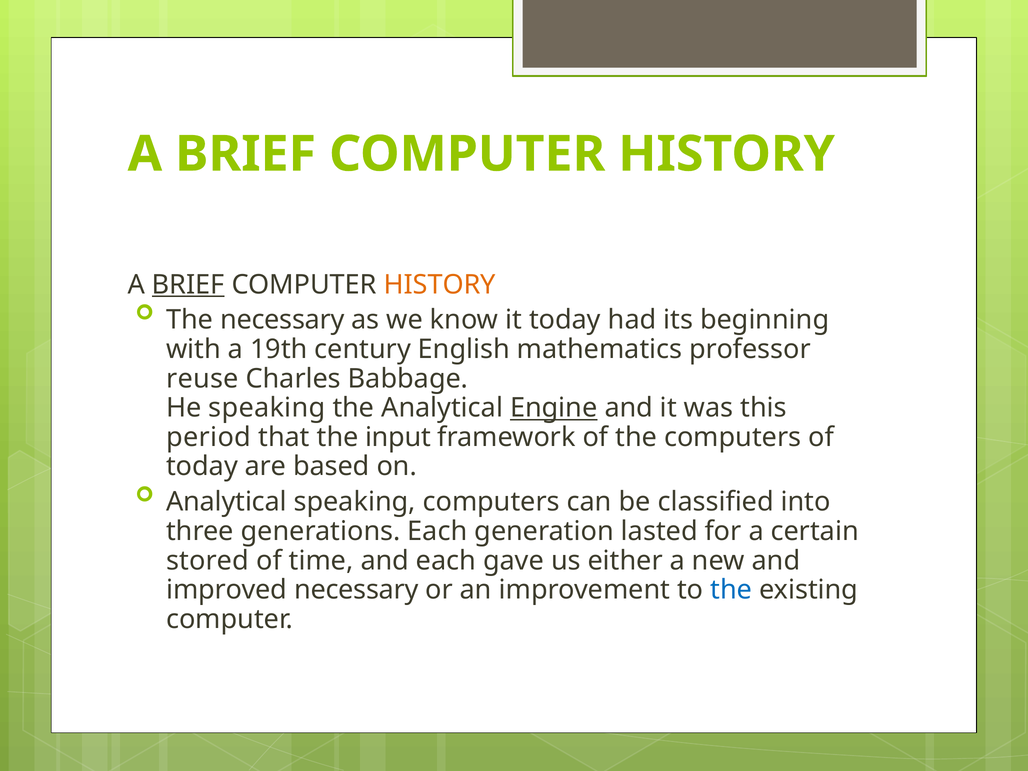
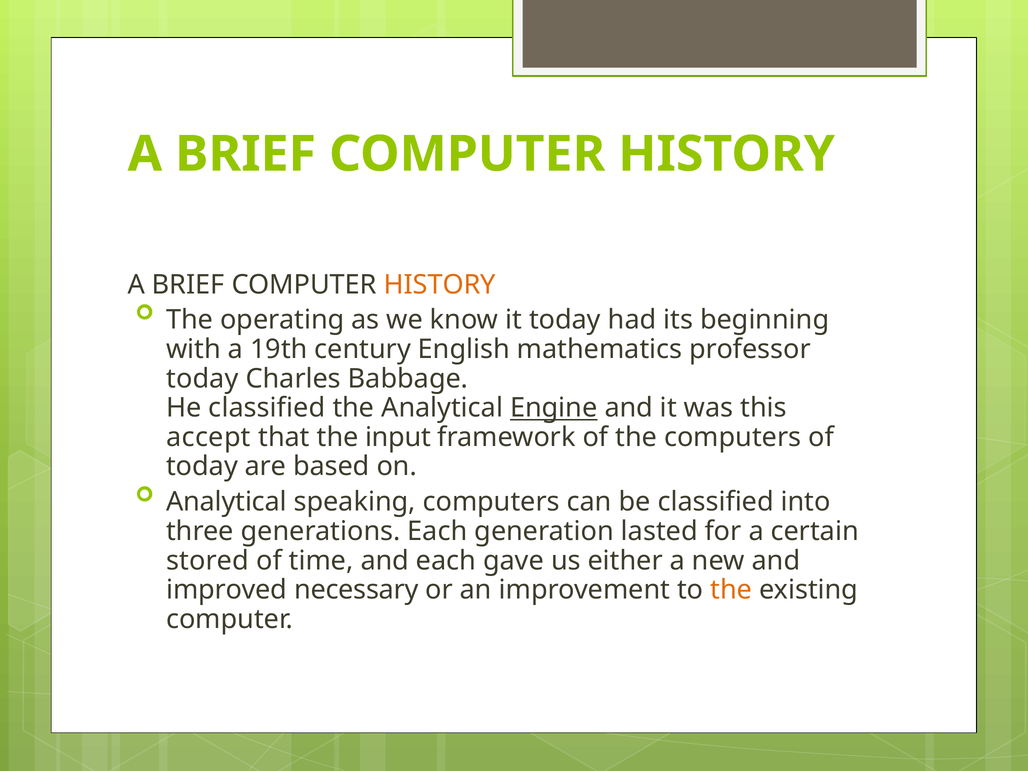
BRIEF underline: present -> none (188, 285)
The necessary: necessary -> operating (282, 320)
reuse: reuse -> today (202, 379)
He speaking: speaking -> classified (267, 408)
period: period -> accept (209, 437)
the colour: blue -> orange (731, 590)
